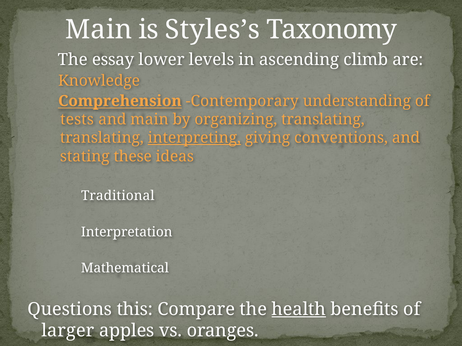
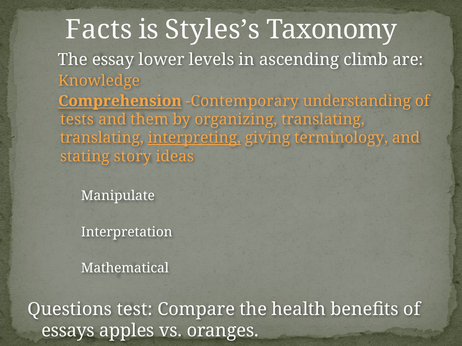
Main: Main -> Facts (99, 30)
and main: main -> them (149, 120)
conventions: conventions -> terminology (341, 138)
these: these -> story (133, 157)
Traditional: Traditional -> Manipulate (118, 196)
this: this -> test (135, 310)
health underline: present -> none (299, 310)
larger: larger -> essays (68, 331)
